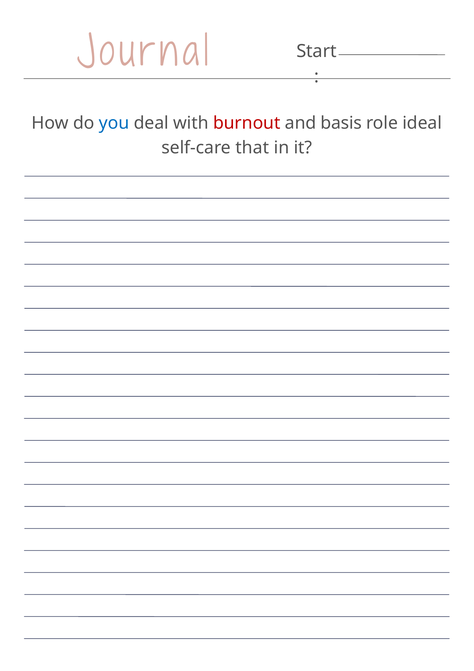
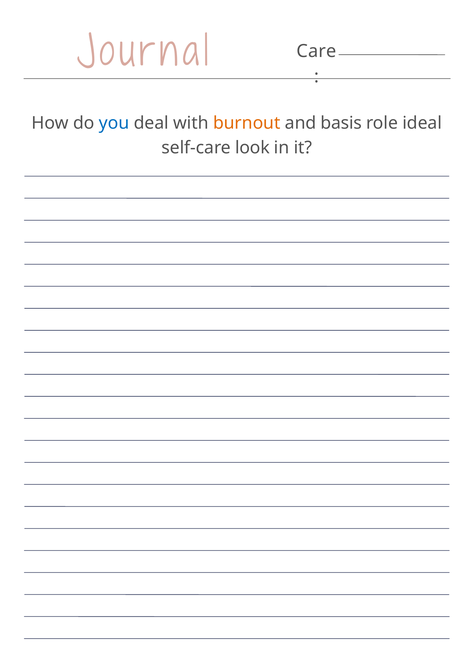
Start: Start -> Care (316, 51)
burnout colour: red -> orange (247, 123)
that: that -> look (252, 148)
